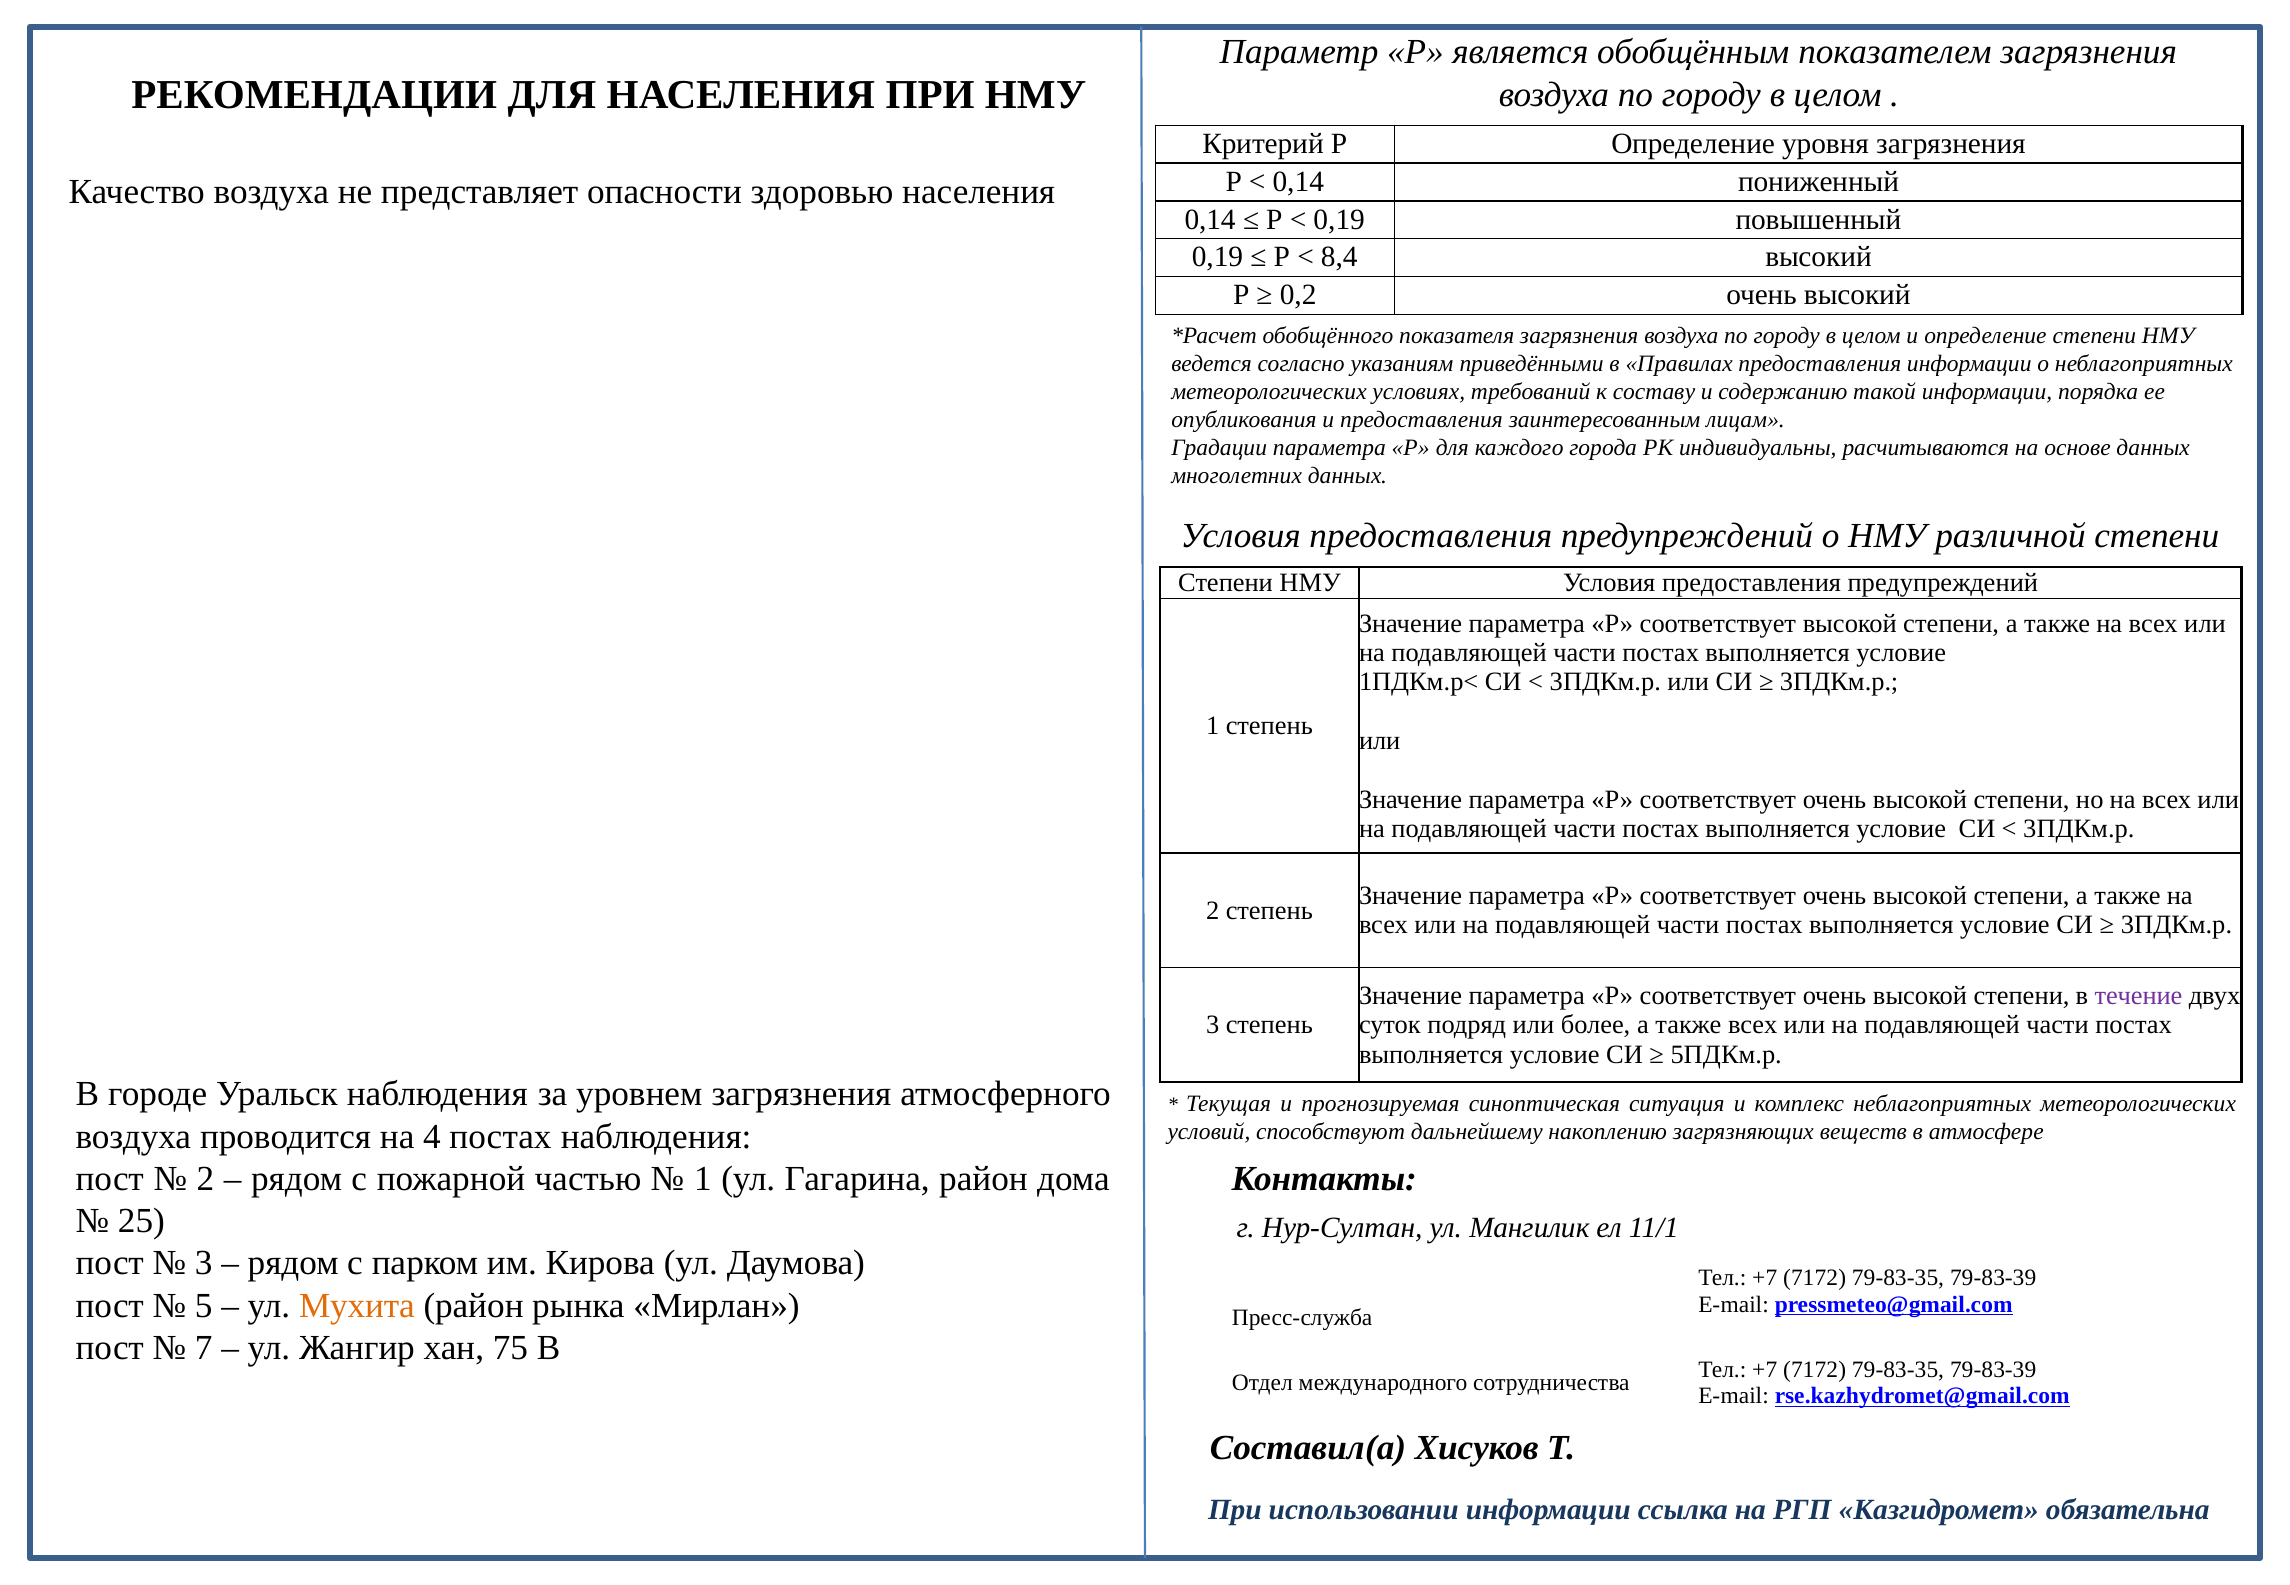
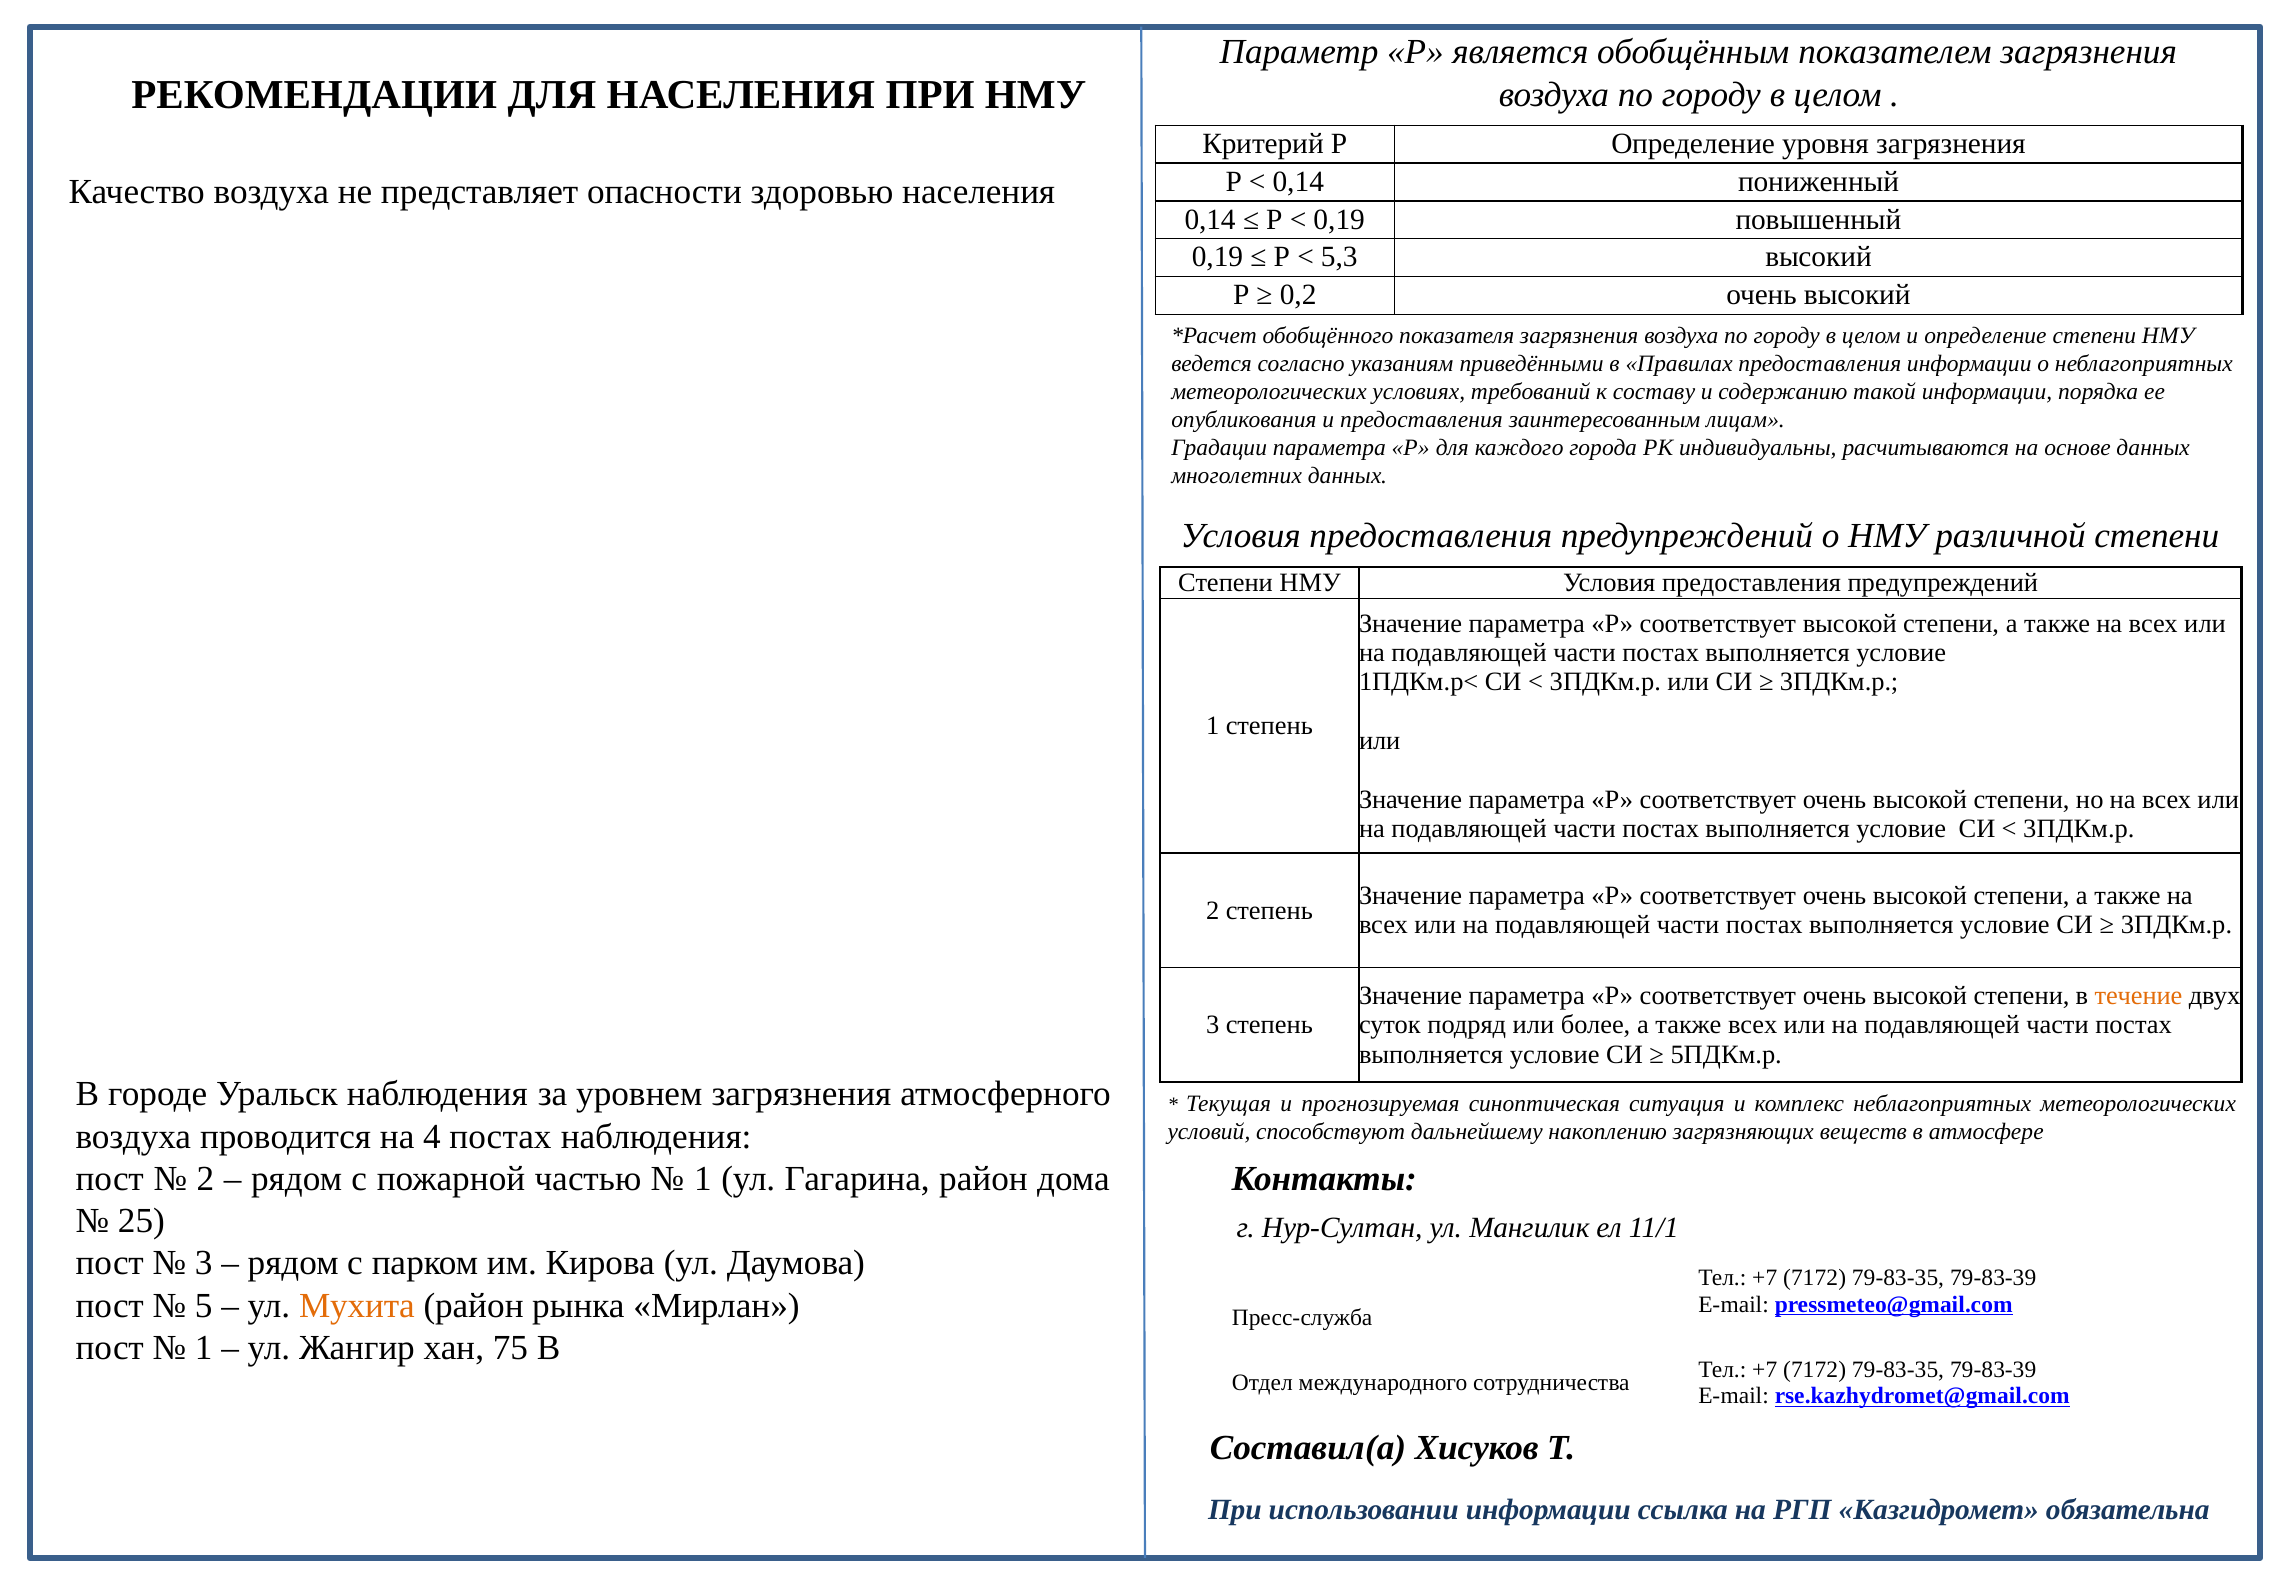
8,4: 8,4 -> 5,3 (1339, 257)
течение colour: purple -> orange (2138, 996)
7: 7 -> 1 (204, 1348)
